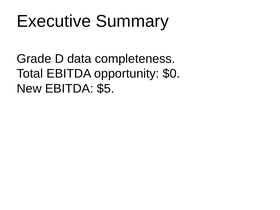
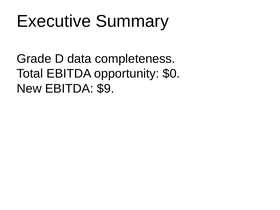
$5: $5 -> $9 (106, 89)
